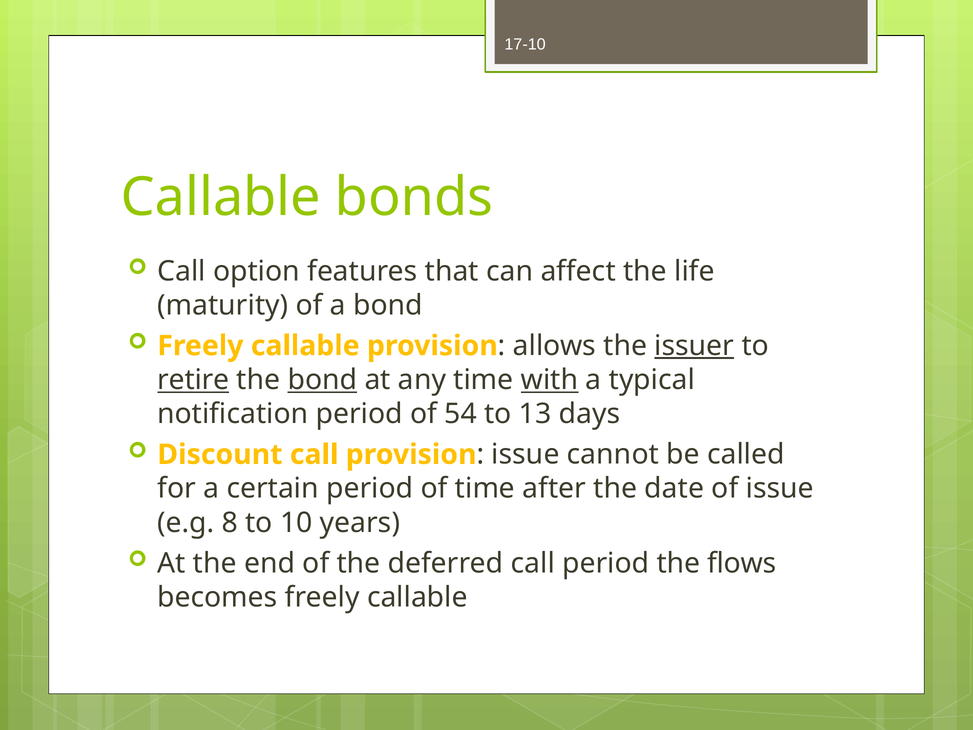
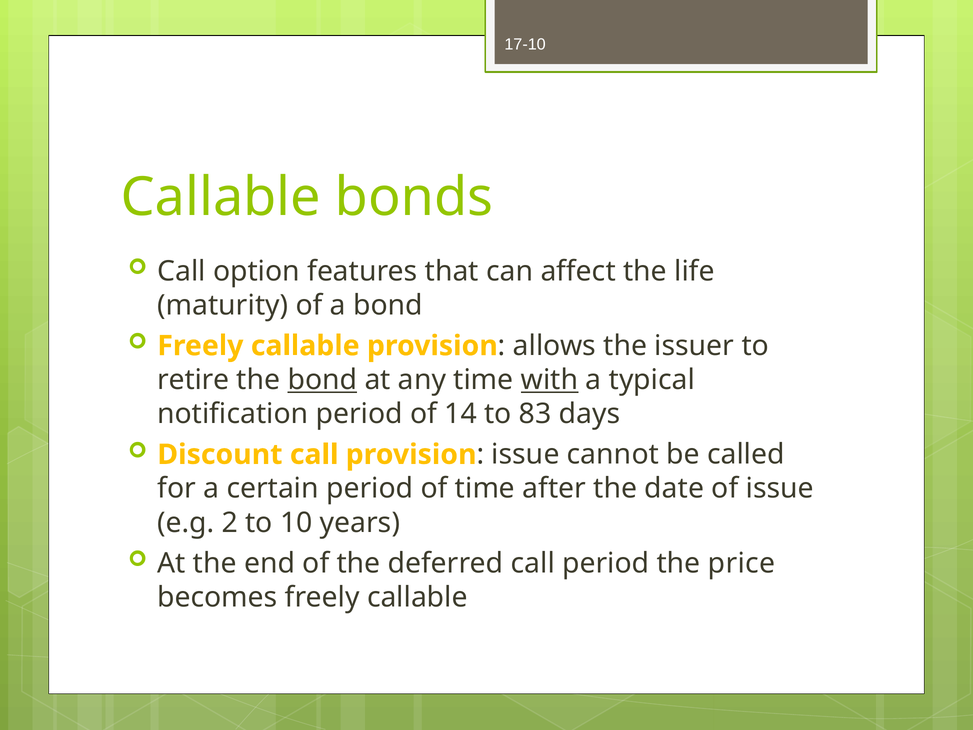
issuer underline: present -> none (694, 346)
retire underline: present -> none (193, 380)
54: 54 -> 14 (461, 414)
13: 13 -> 83 (535, 414)
8: 8 -> 2 (230, 522)
flows: flows -> price (742, 563)
